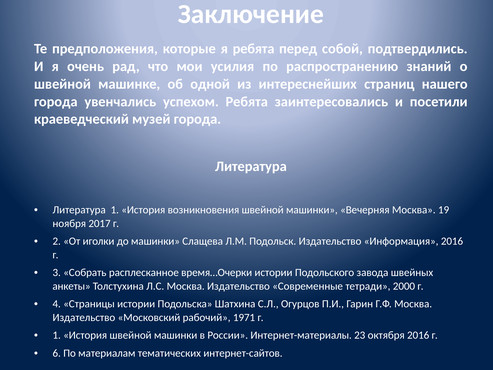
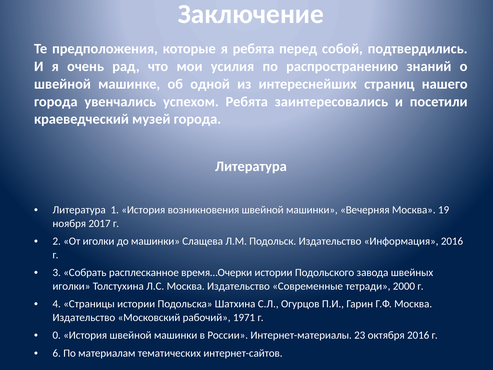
анкеты: анкеты -> иголки (71, 286)
1: 1 -> 0 (57, 335)
